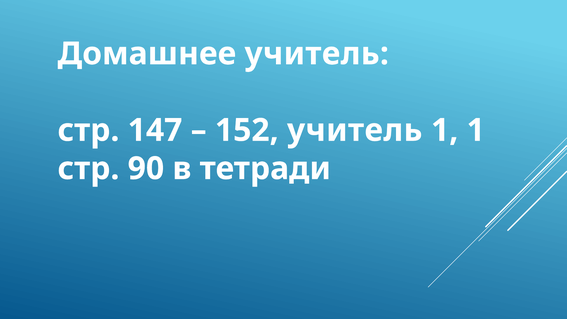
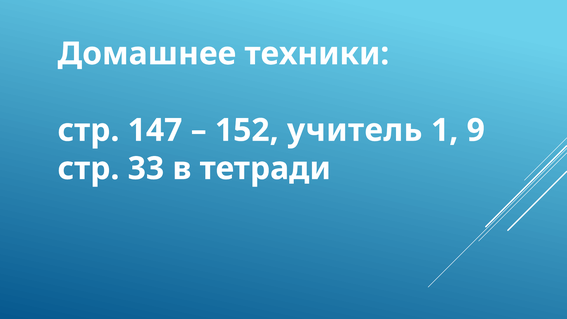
Домашнее учитель: учитель -> техники (317, 54)
1 1: 1 -> 9 (476, 130)
90: 90 -> 33 (146, 169)
